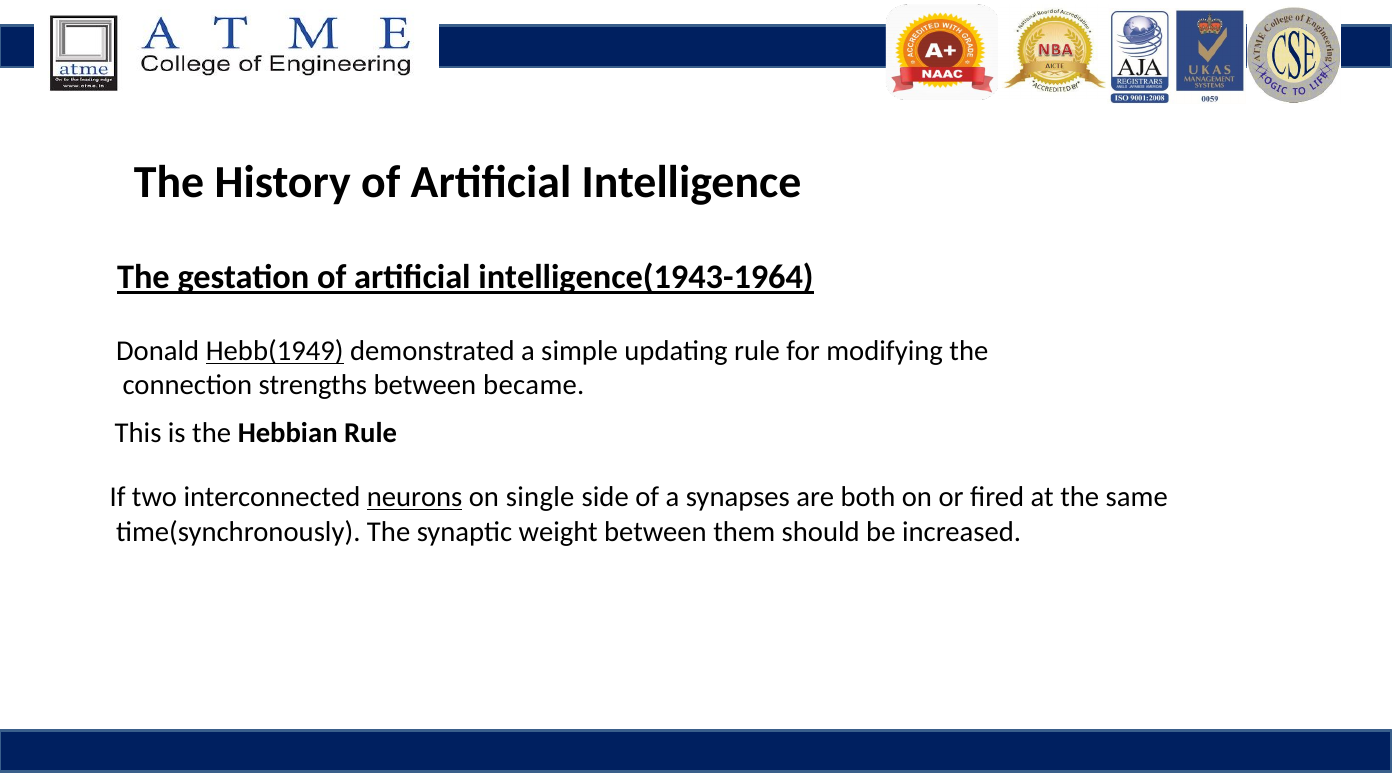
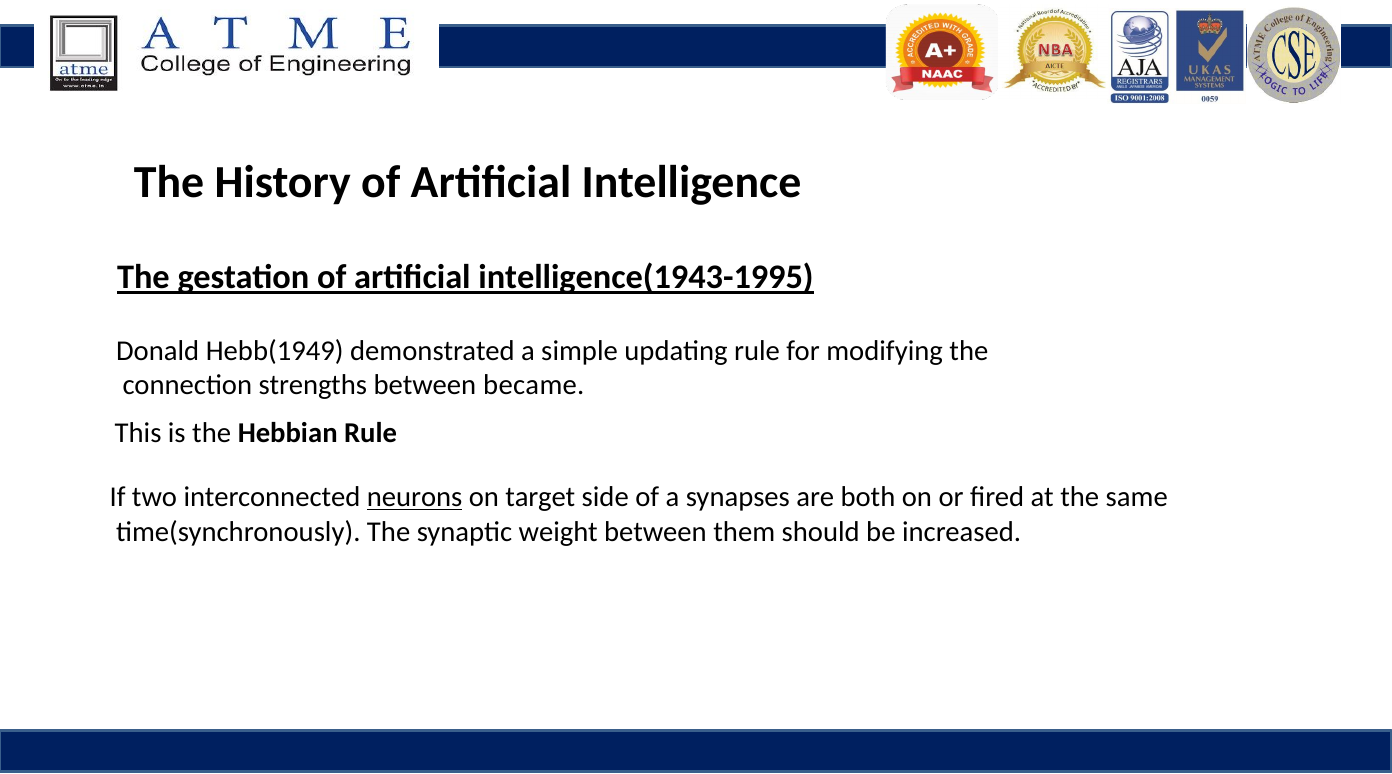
intelligence(1943-1964: intelligence(1943-1964 -> intelligence(1943-1995 (646, 277)
Hebb(1949 underline: present -> none (275, 351)
single: single -> target (540, 497)
